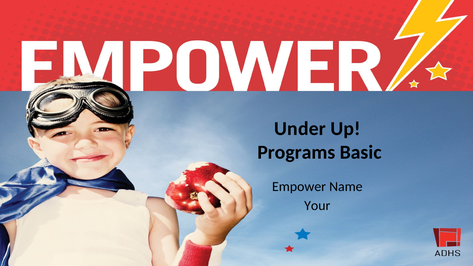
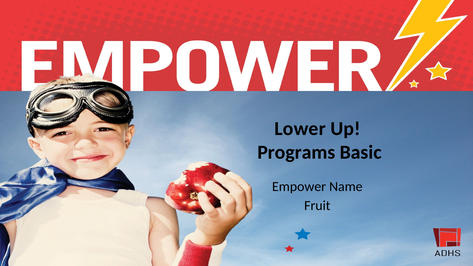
Under: Under -> Lower (300, 129)
Your: Your -> Fruit (317, 206)
